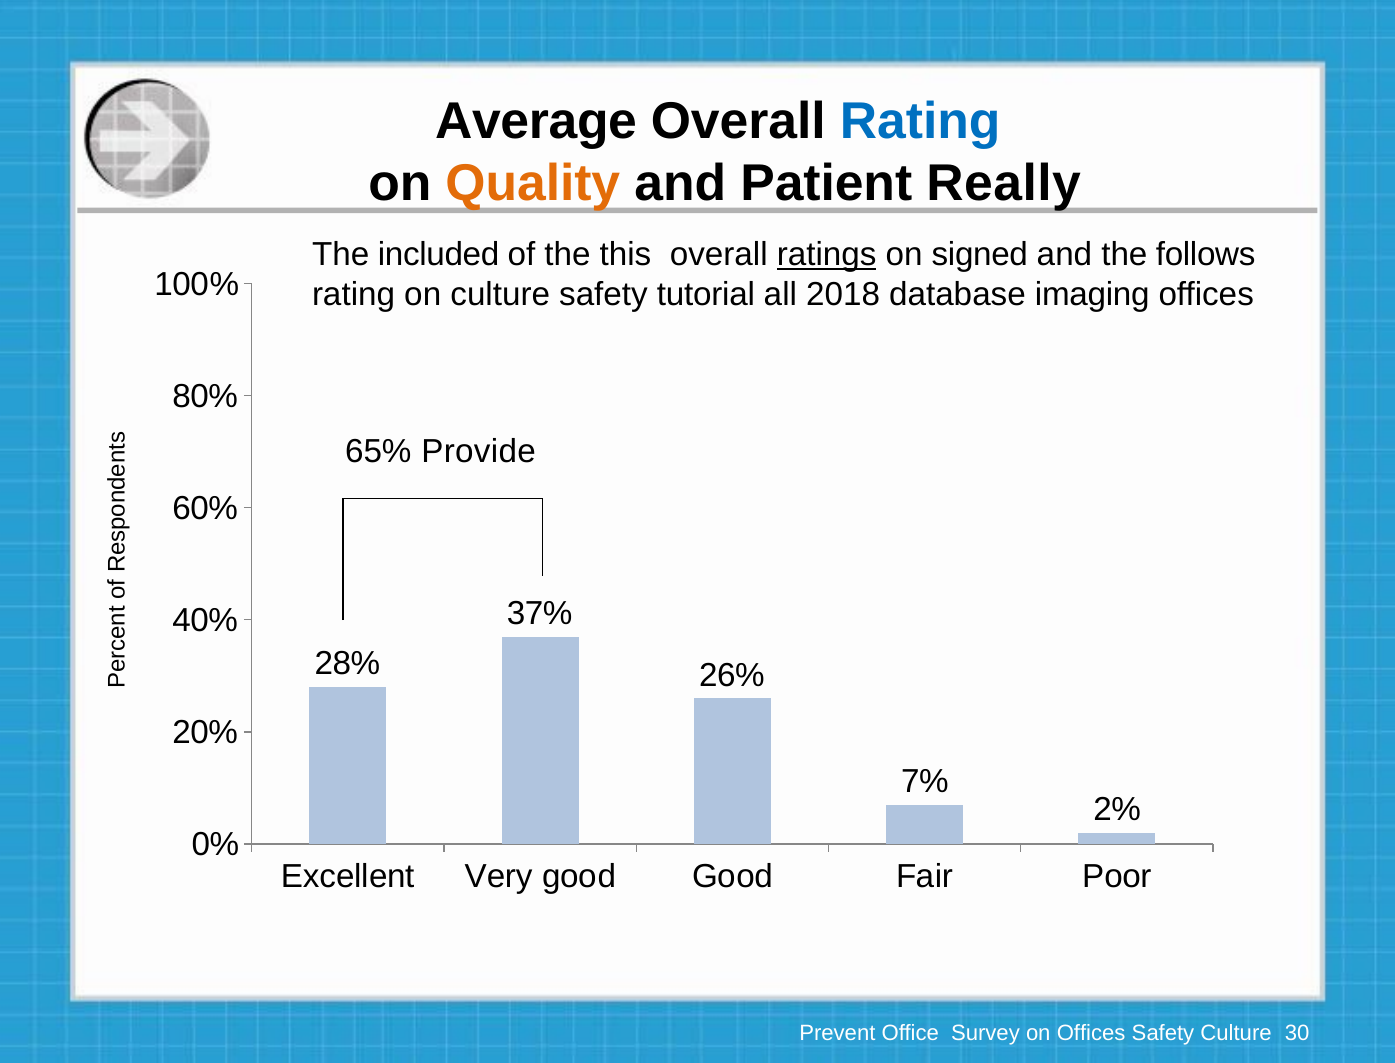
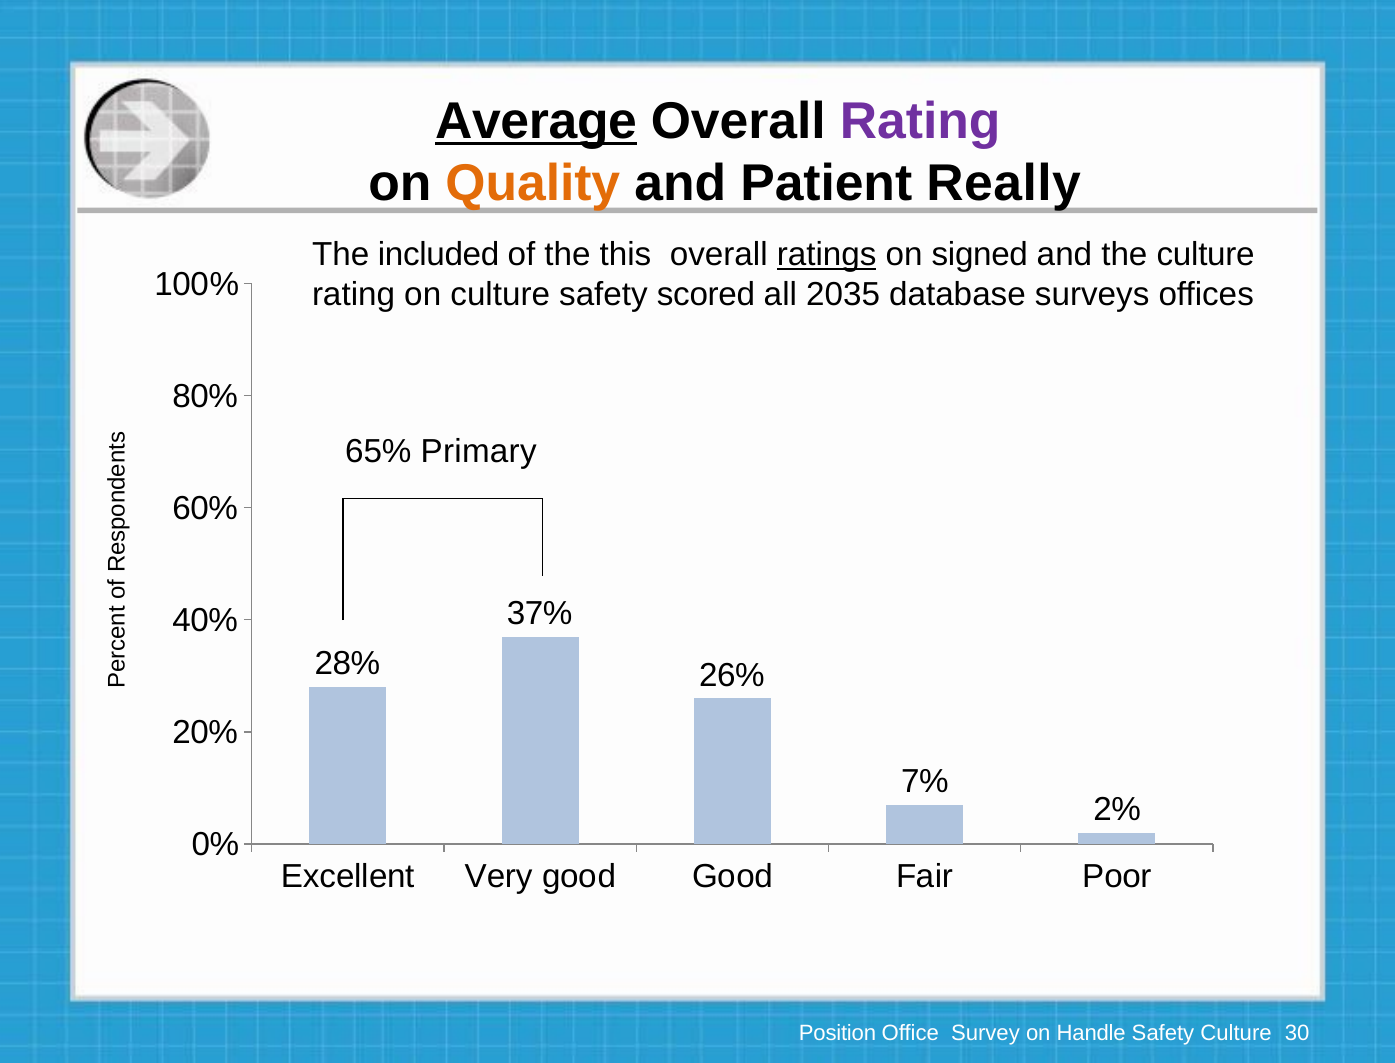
Average underline: none -> present (536, 121)
Rating colour: blue -> purple (920, 121)
the follows: follows -> culture (1206, 254)
tutorial: tutorial -> scored (706, 294)
2018: 2018 -> 2035 (843, 294)
imaging: imaging -> surveys (1092, 294)
Provide: Provide -> Primary (479, 451)
Prevent: Prevent -> Position (837, 1033)
on Offices: Offices -> Handle (1091, 1033)
